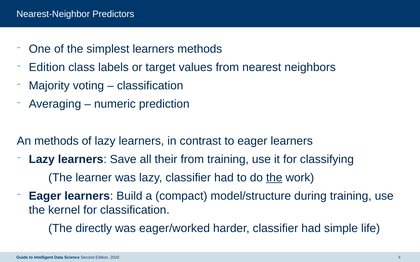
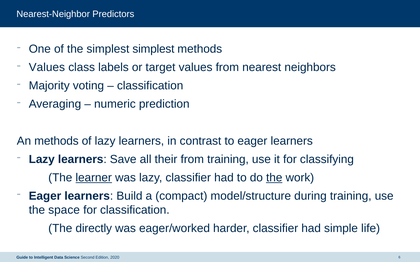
simplest learners: learners -> simplest (153, 49)
Edition: Edition -> Values (47, 68)
learner underline: none -> present (94, 178)
kernel: kernel -> space (64, 210)
